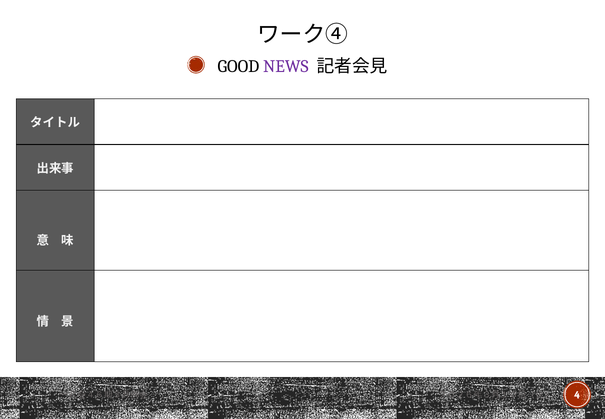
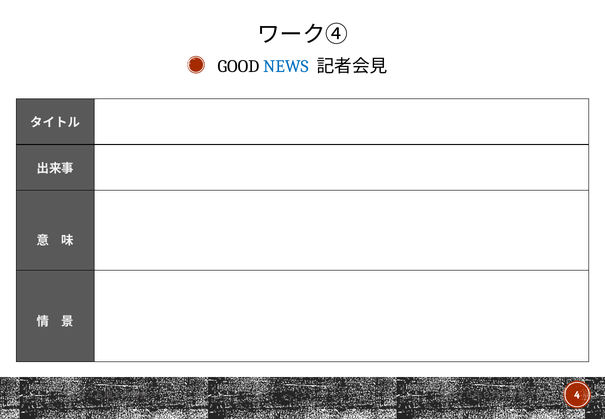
NEWS colour: purple -> blue (286, 66)
